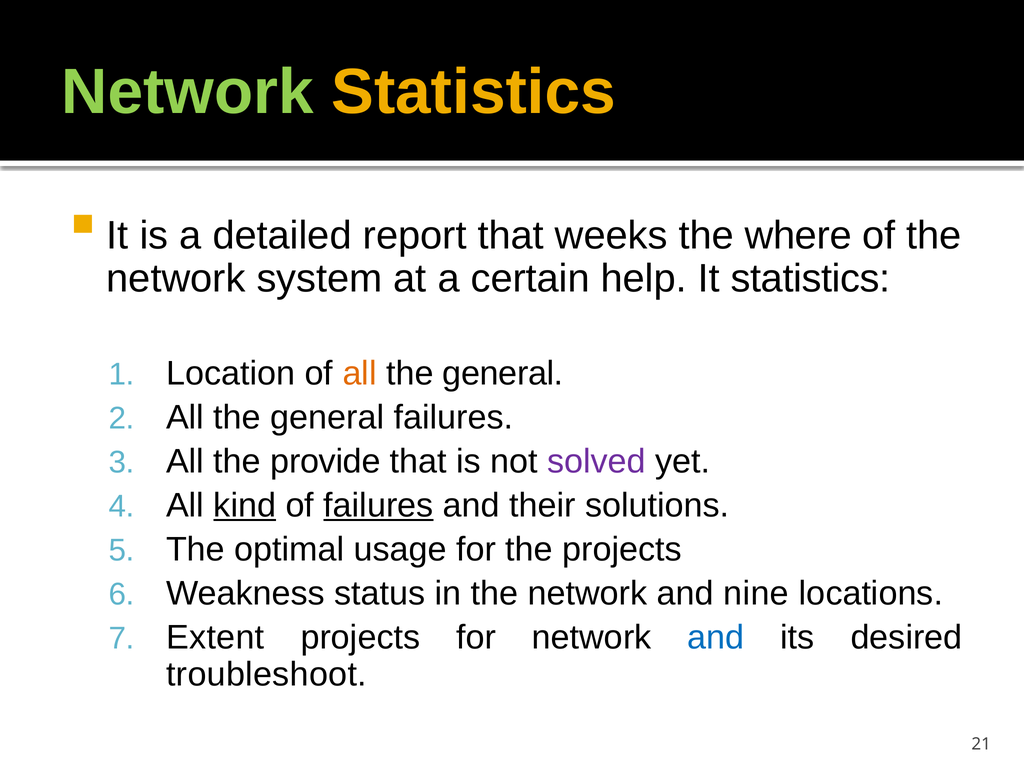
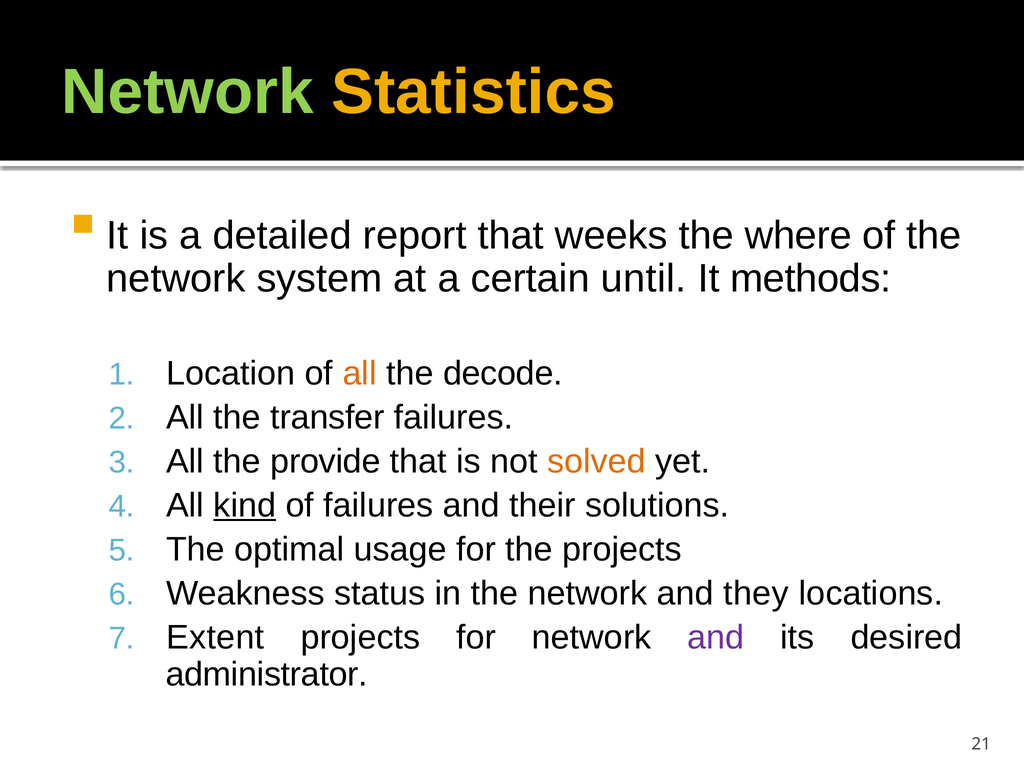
help: help -> until (644, 279)
It statistics: statistics -> methods (811, 279)
general: general -> decode (503, 373)
general: general -> transfer (327, 417)
solved colour: purple -> orange (596, 461)
failures underline: present -> none (378, 505)
nine: nine -> they (756, 593)
and colour: blue -> purple (716, 637)
troubleshoot: troubleshoot -> administrator (267, 674)
